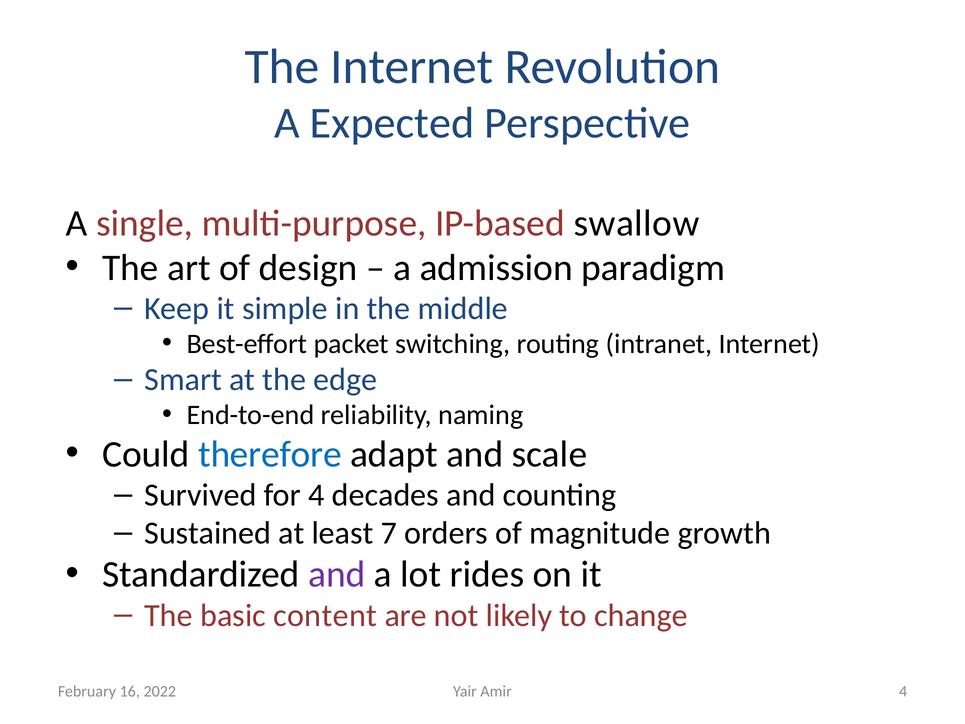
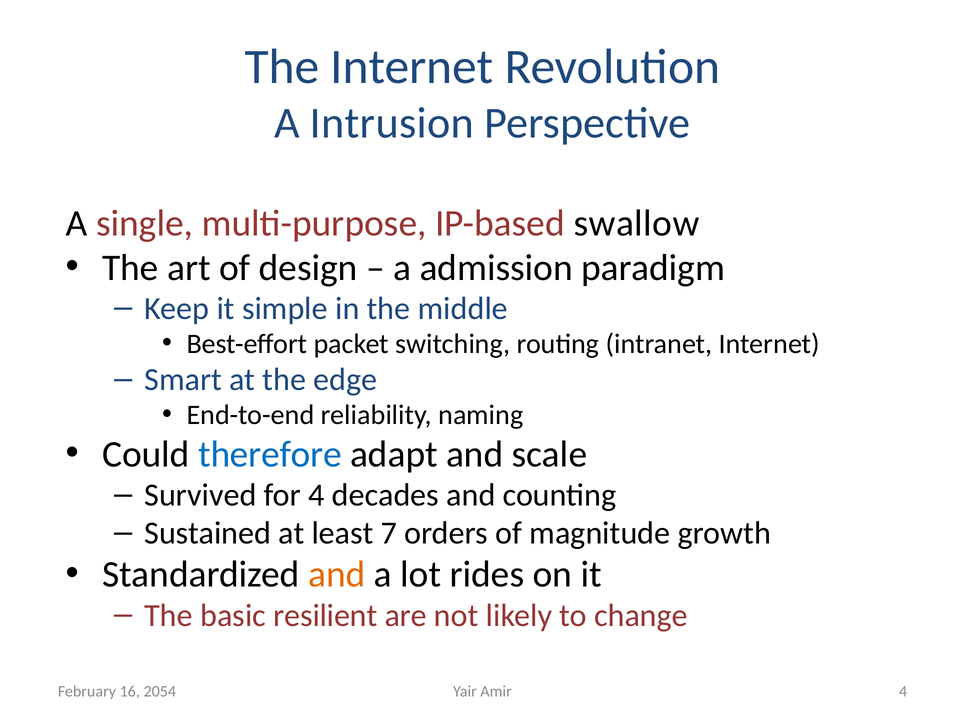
Expected: Expected -> Intrusion (392, 123)
and colour: purple -> orange (337, 574)
content: content -> resilient (325, 615)
2022: 2022 -> 2054 (160, 691)
